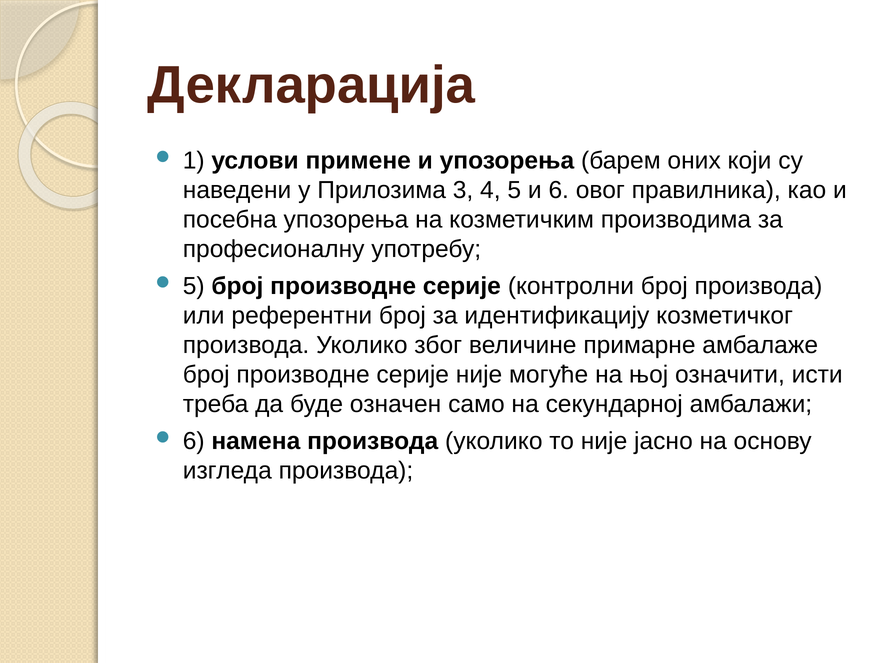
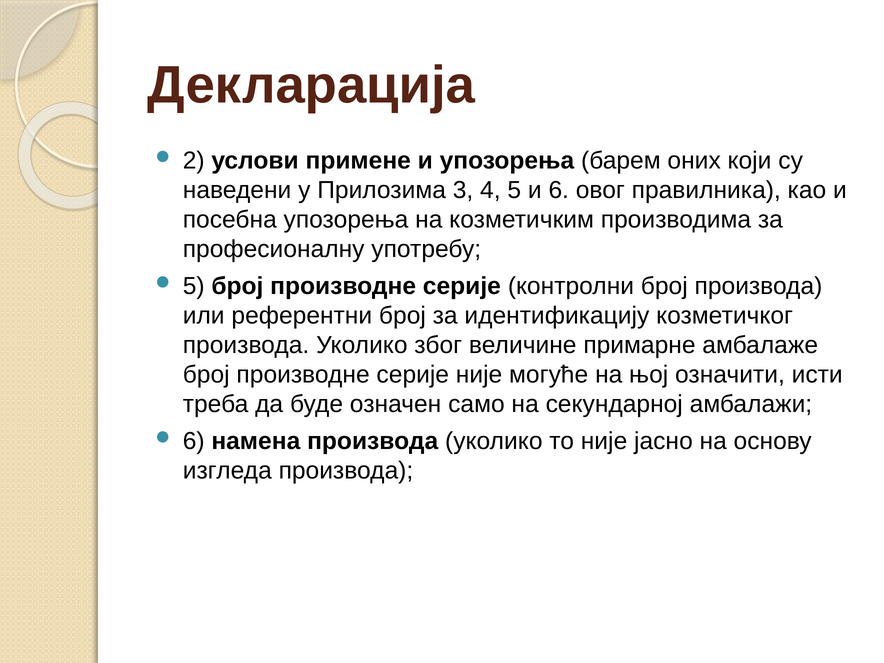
1: 1 -> 2 (194, 161)
